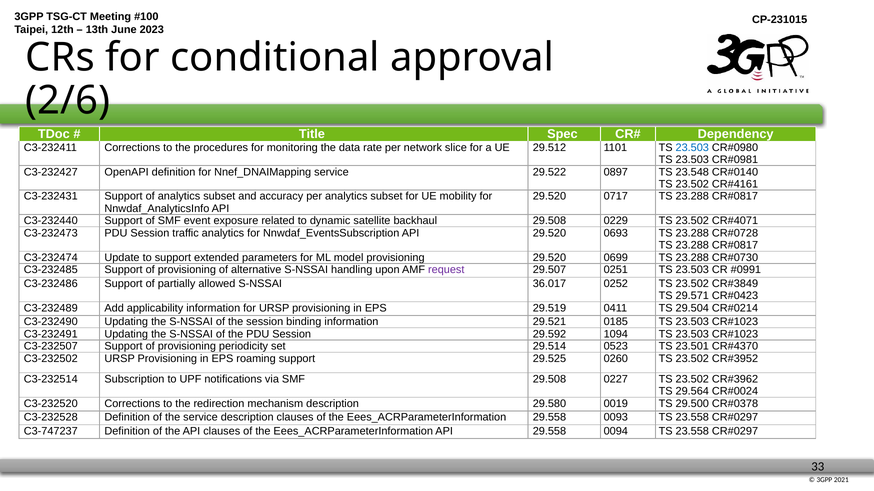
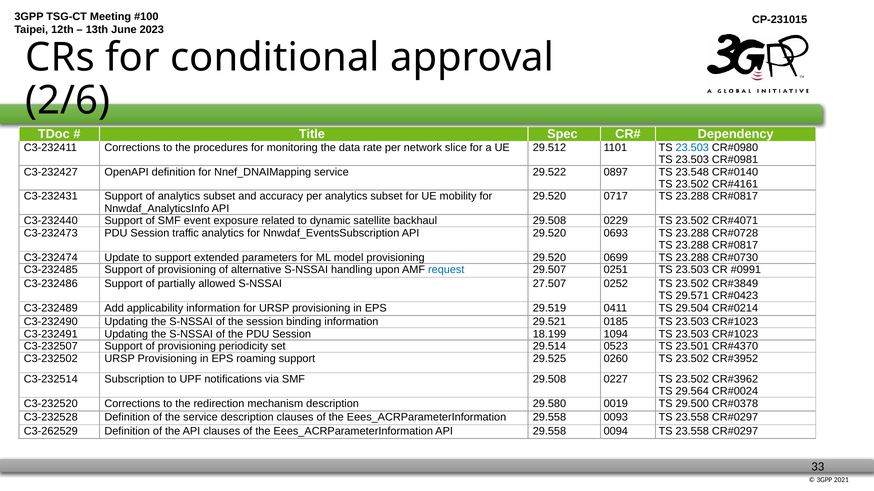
request colour: purple -> blue (446, 270)
36.017: 36.017 -> 27.507 (549, 284)
29.592: 29.592 -> 18.199 (549, 334)
C3-747237: C3-747237 -> C3-262529 (51, 432)
